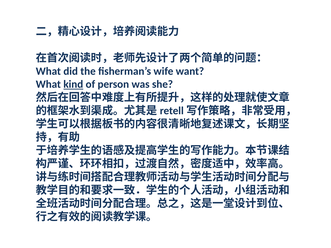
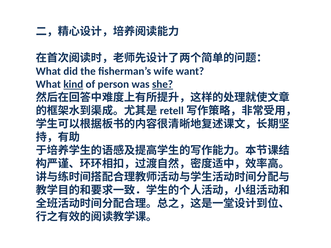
she underline: none -> present (162, 84)
